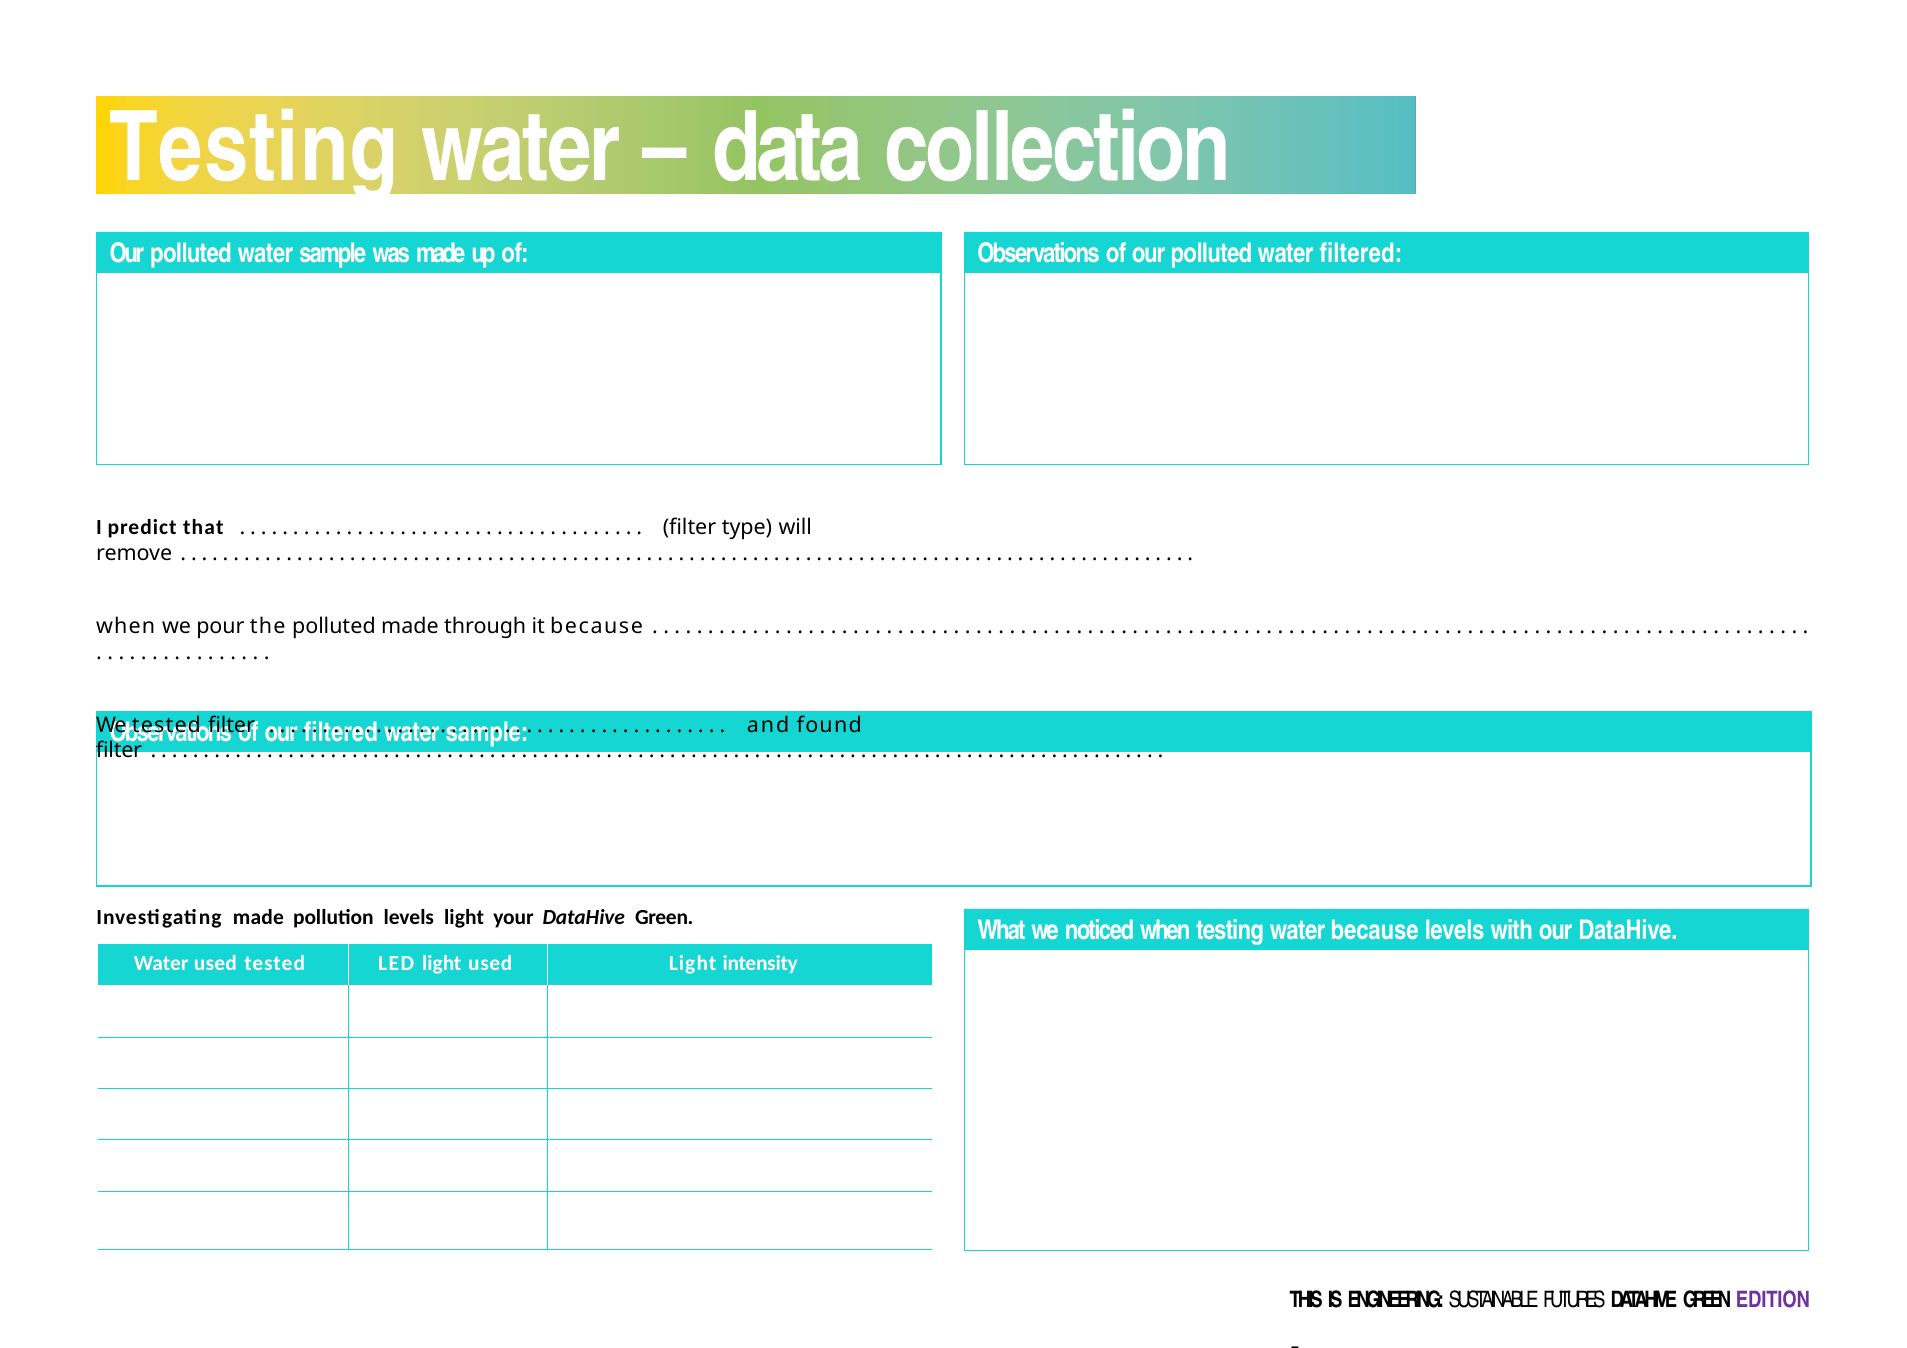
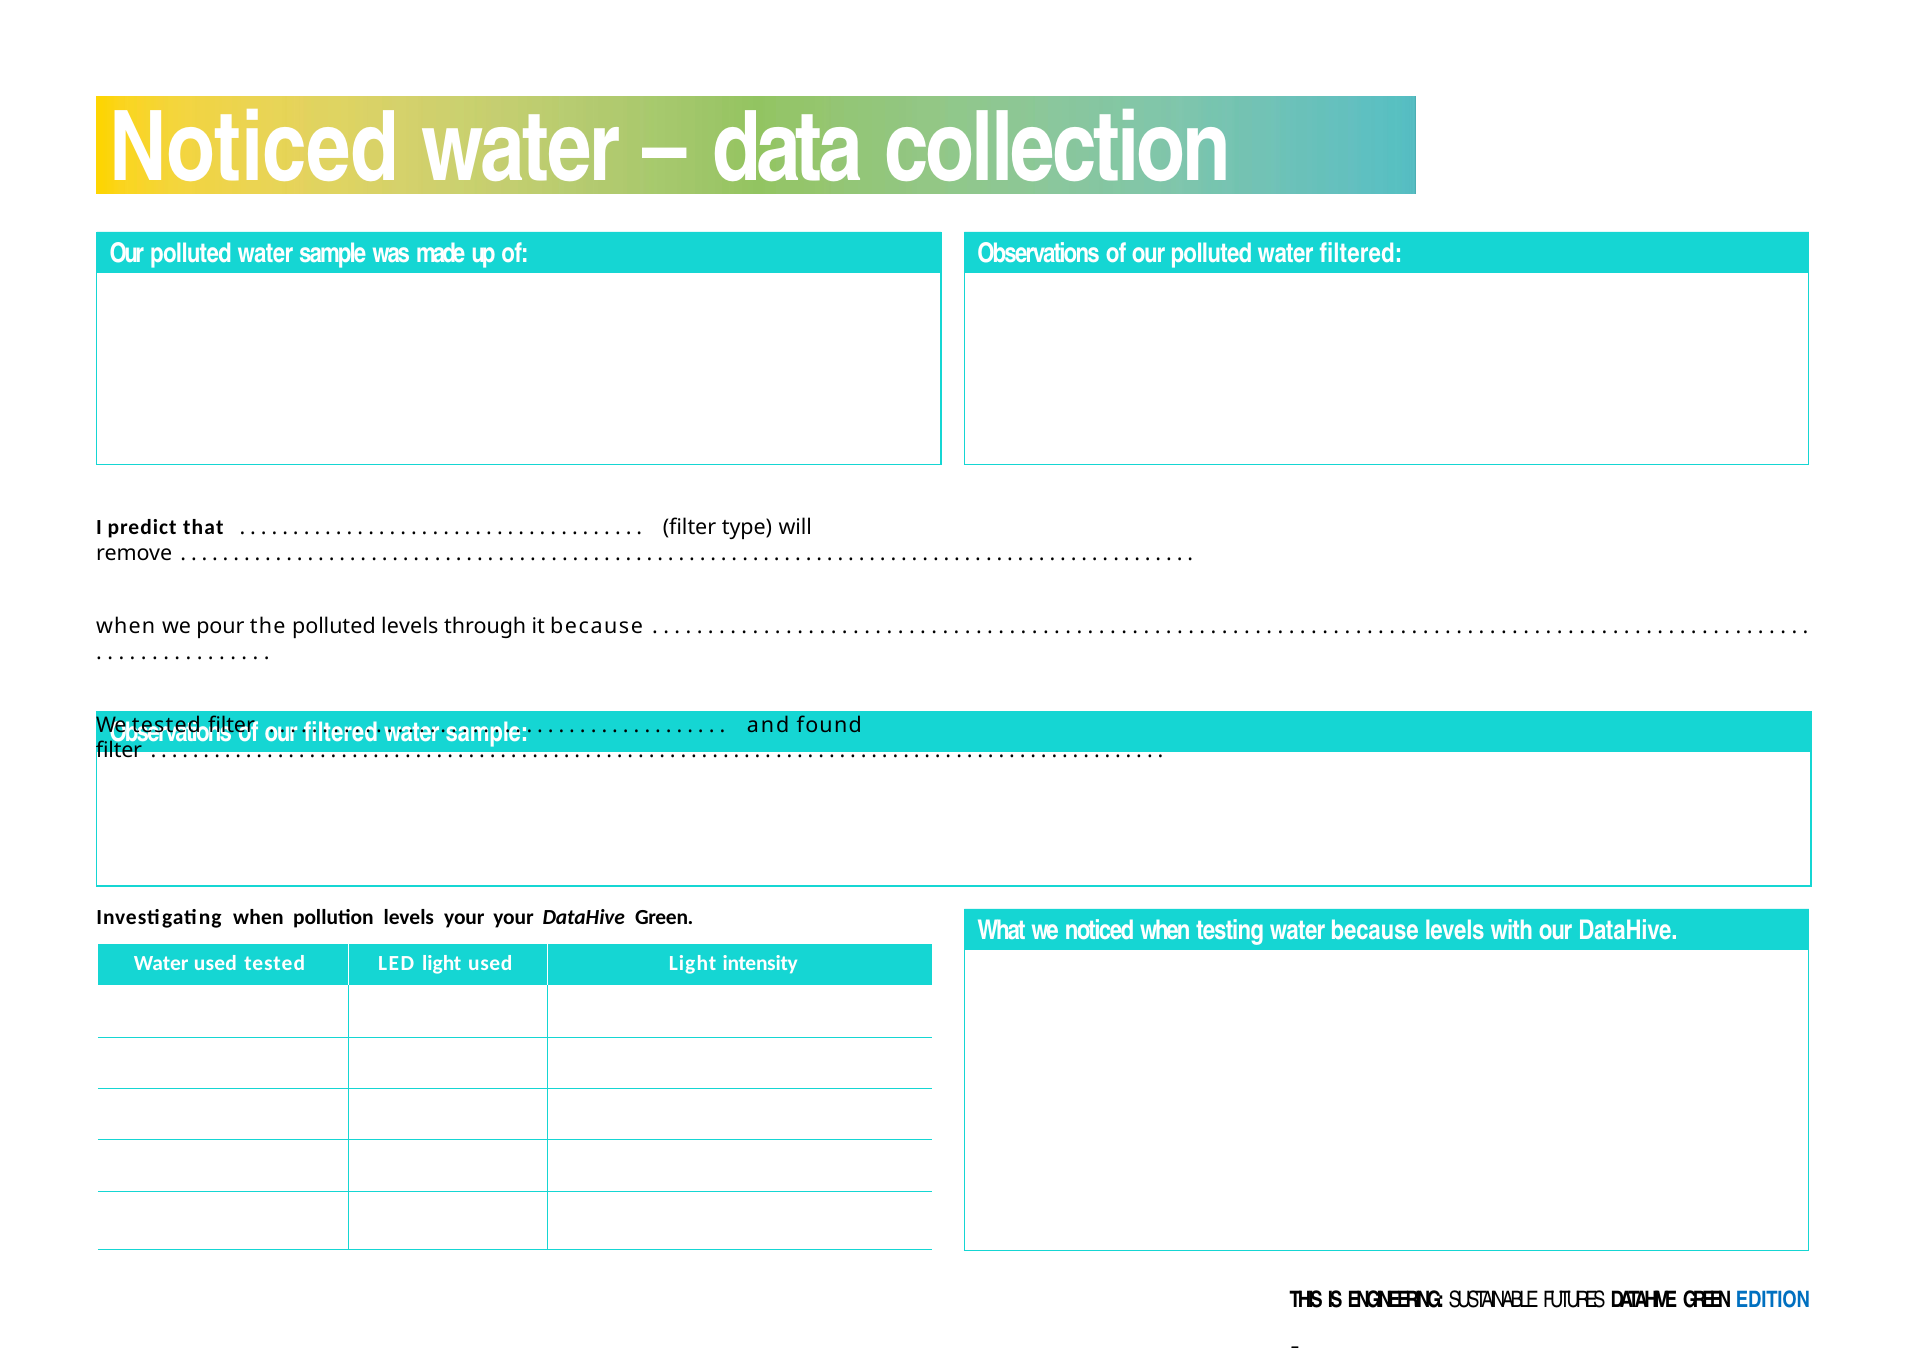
Testing: Testing -> Noticed (254, 148)
polluted made: made -> levels (410, 627)
Investigating made: made -> when (258, 918)
levels light: light -> your (464, 918)
EDITION colour: purple -> blue (1773, 1301)
